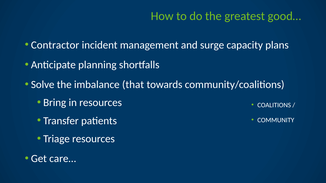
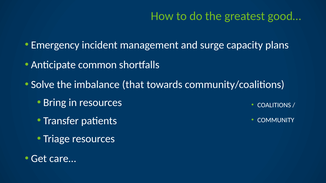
Contractor: Contractor -> Emergency (55, 45)
planning: planning -> common (97, 65)
